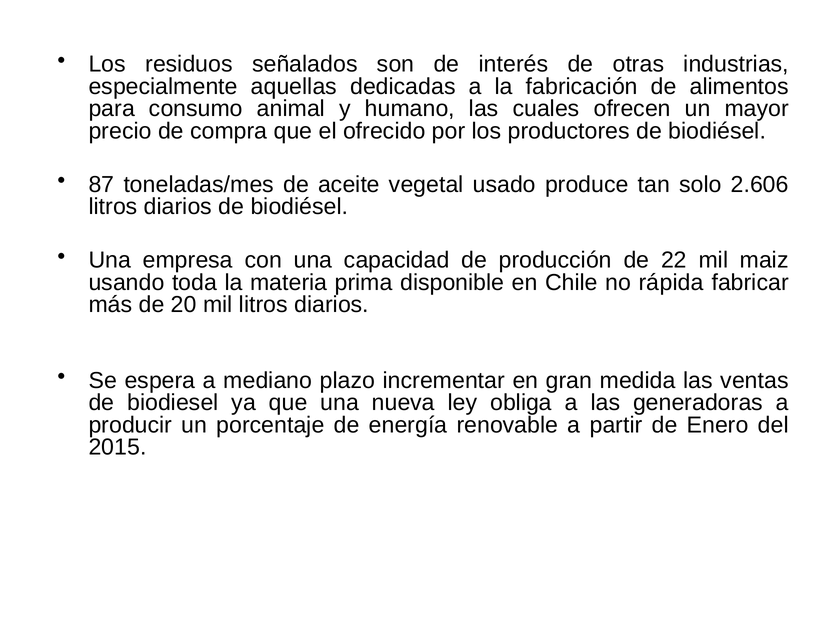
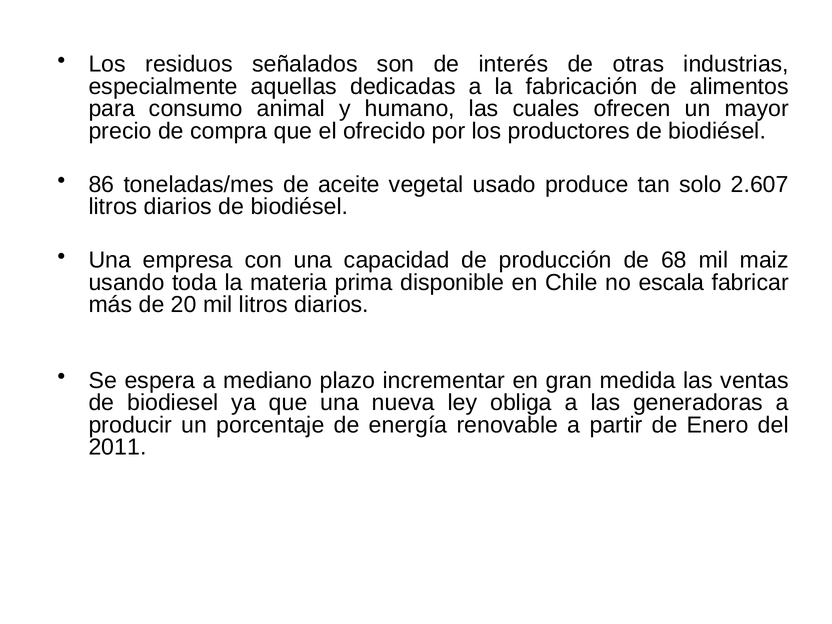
87: 87 -> 86 (101, 185)
2.606: 2.606 -> 2.607 (760, 185)
22: 22 -> 68 (674, 260)
rápida: rápida -> escala (671, 283)
2015: 2015 -> 2011 (118, 447)
